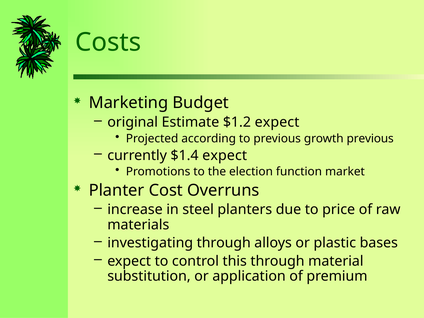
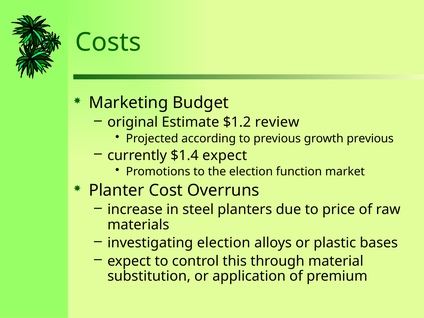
$1.2 expect: expect -> review (277, 122)
investigating through: through -> election (224, 243)
